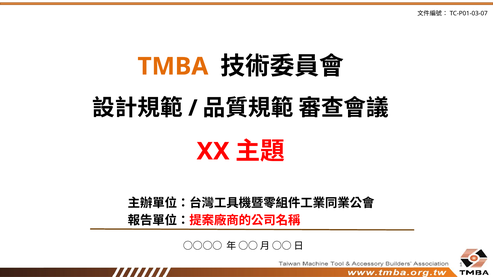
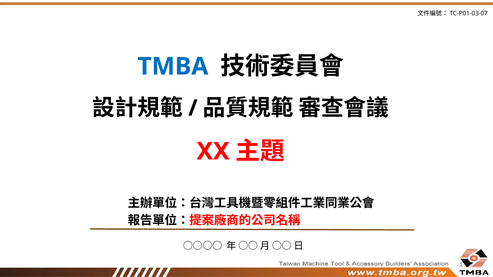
TMBA colour: orange -> blue (173, 67)
